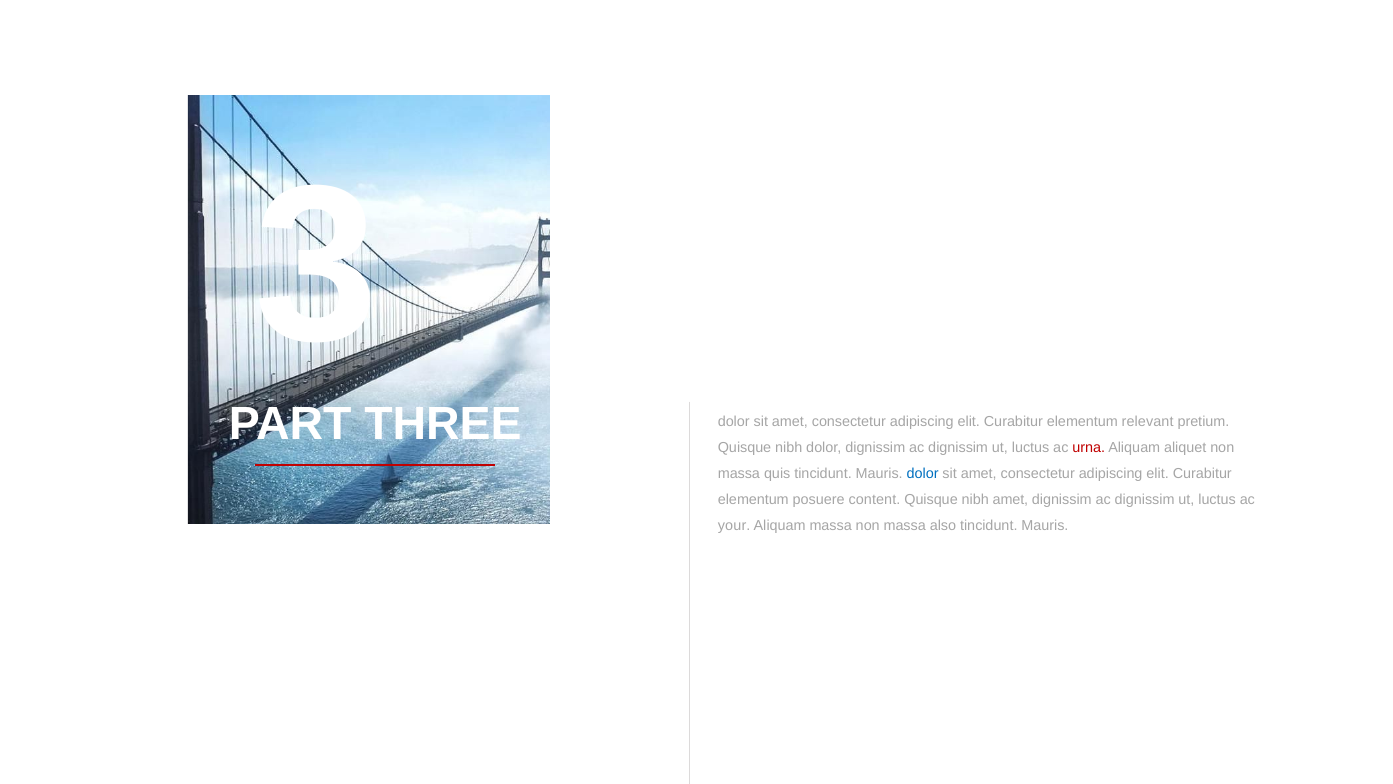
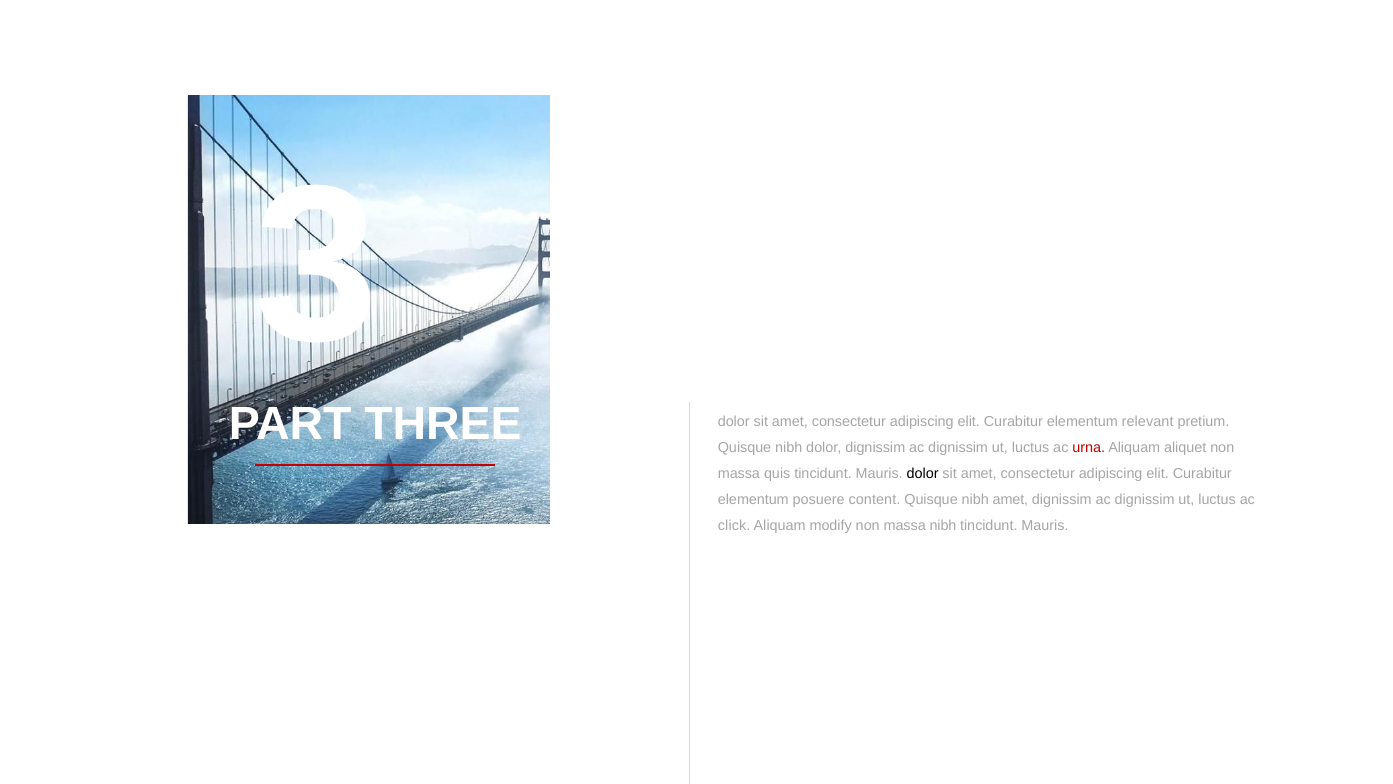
dolor colour: blue -> black (923, 473)
your: your -> click (734, 525)
Aliquam massa: massa -> modify (831, 525)
massa also: also -> nibh (943, 525)
